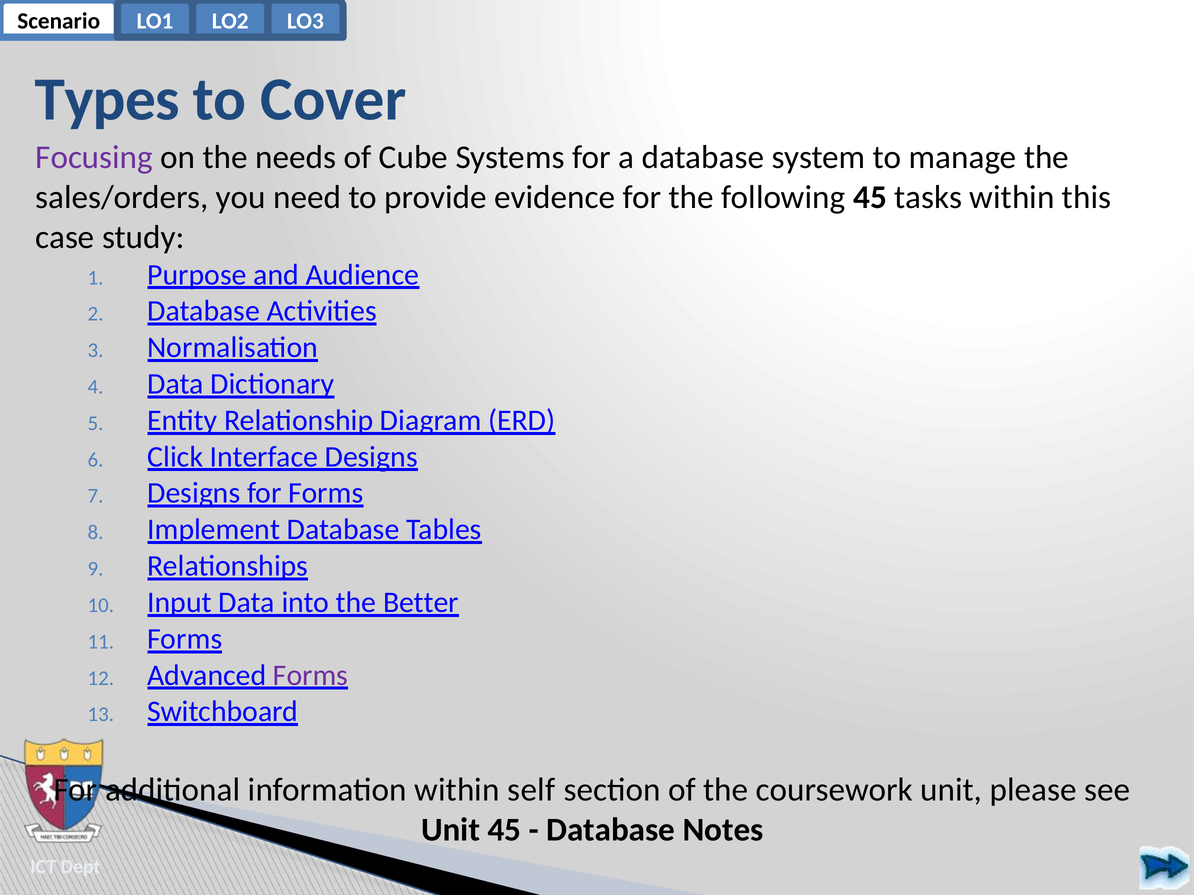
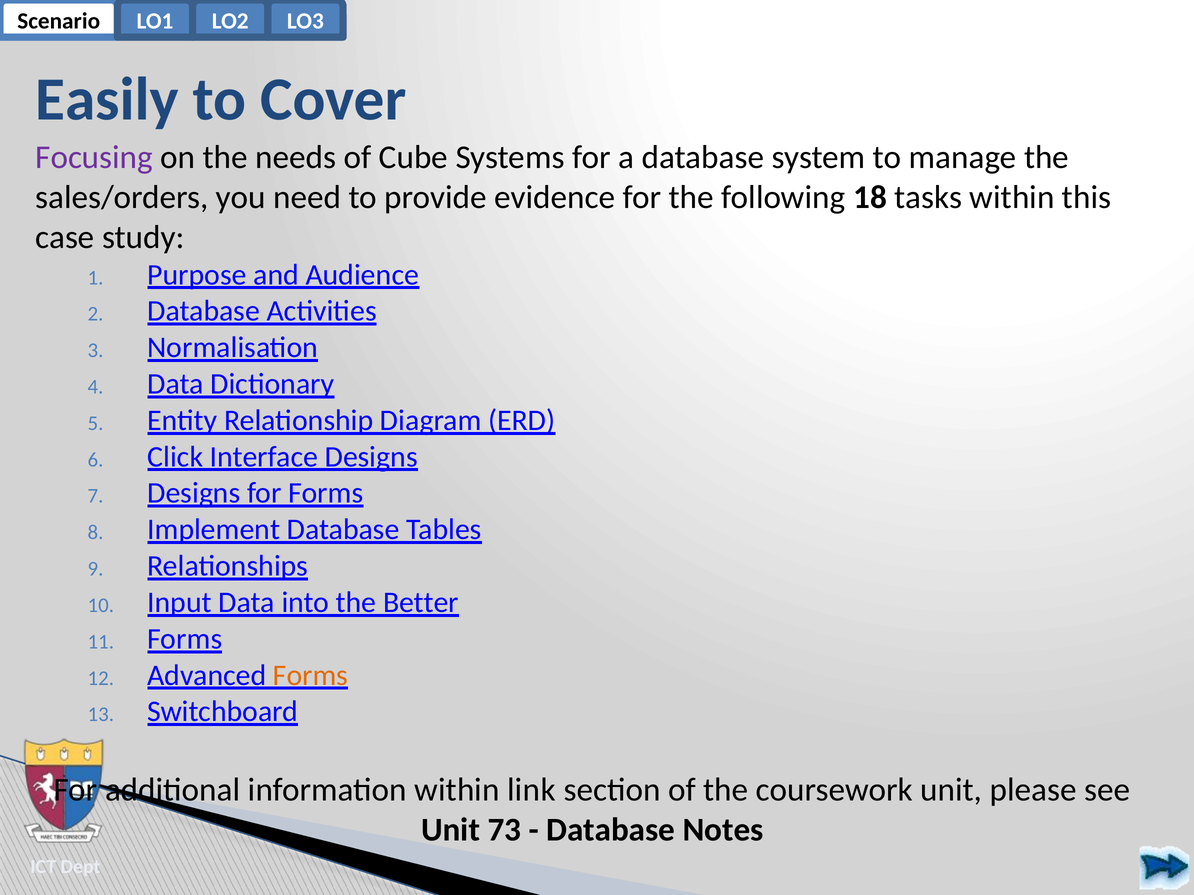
Types: Types -> Easily (107, 100)
following 45: 45 -> 18 (870, 197)
Forms colour: purple -> orange (310, 676)
self: self -> link (531, 790)
Unit 45: 45 -> 73 (504, 830)
